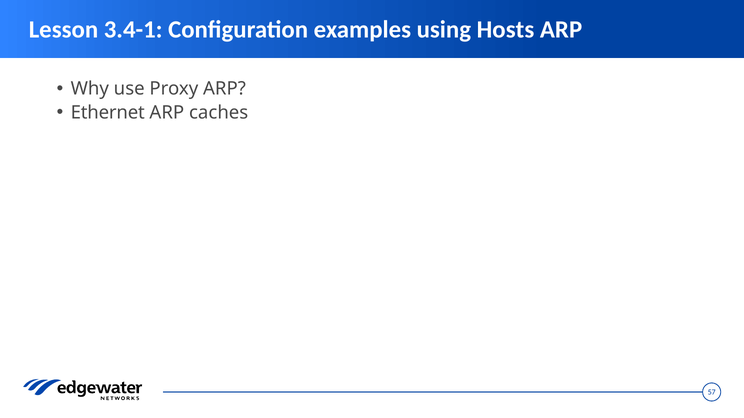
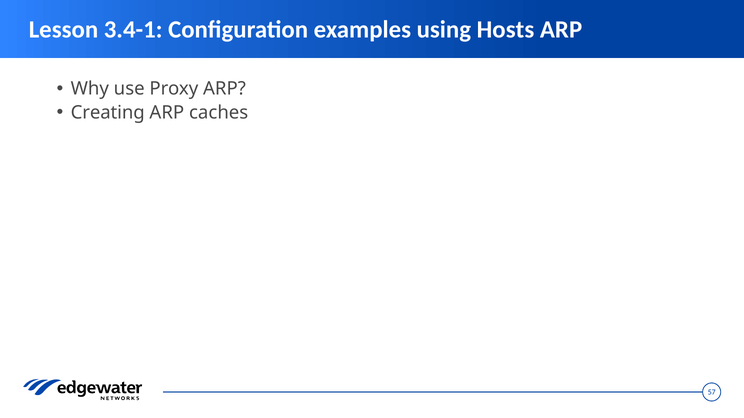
Ethernet: Ethernet -> Creating (108, 113)
